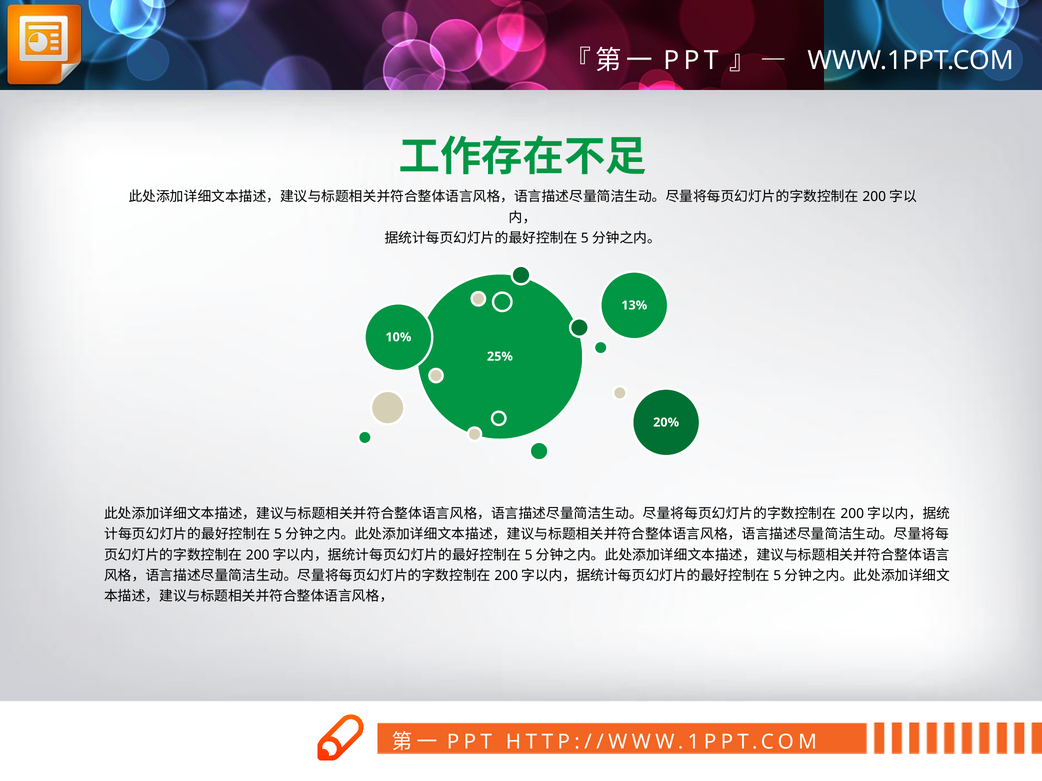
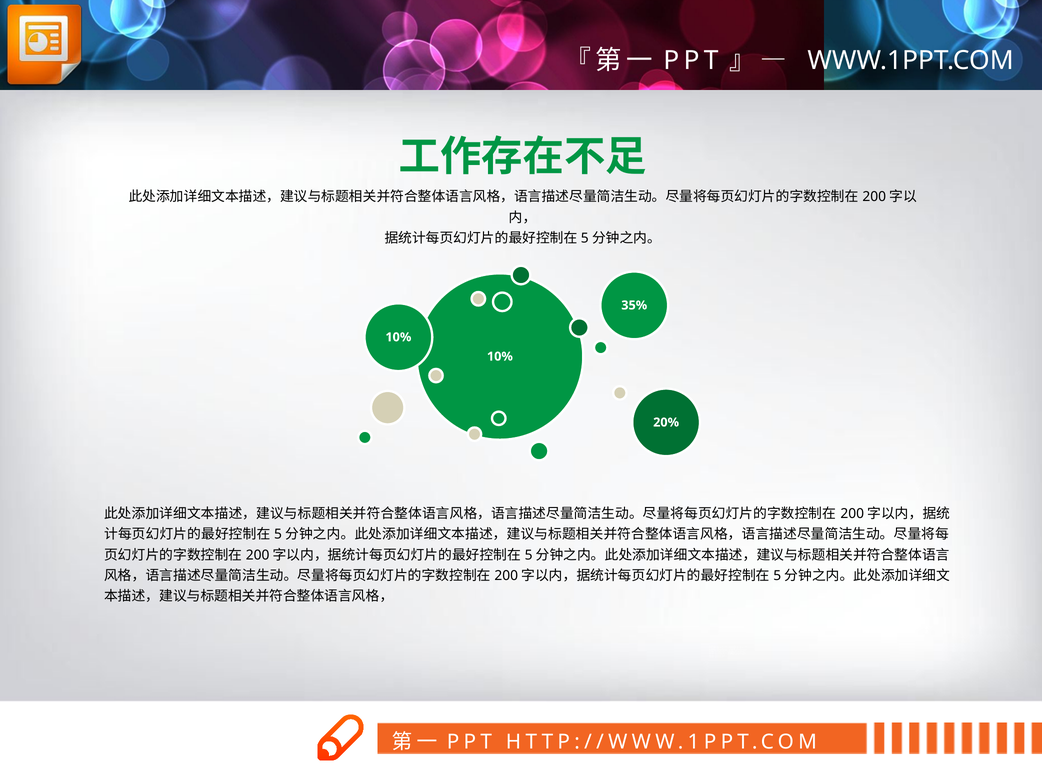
13%: 13% -> 35% (634, 305)
25%: 25% -> 10% (500, 357)
